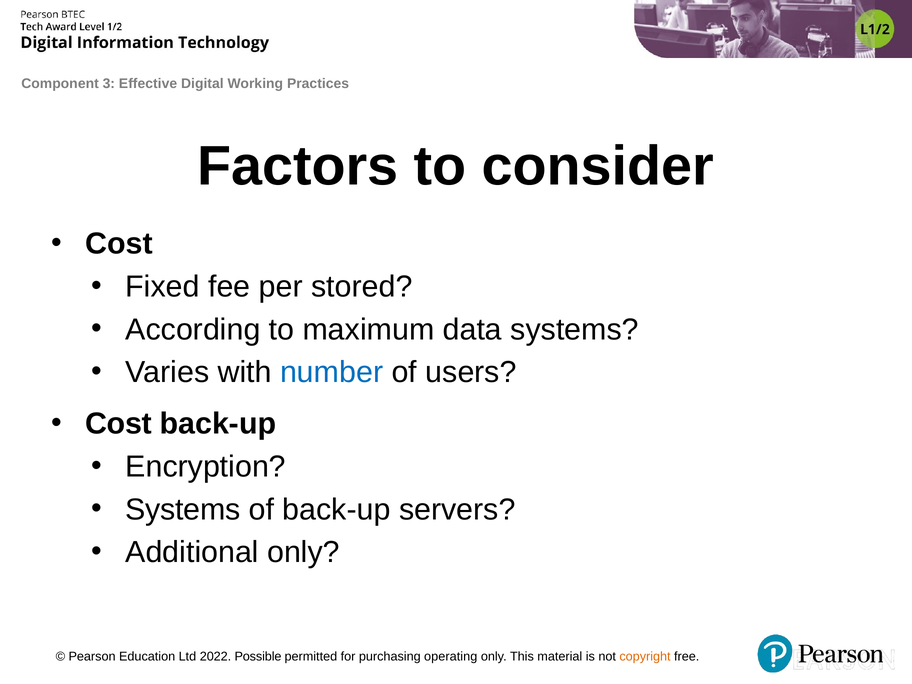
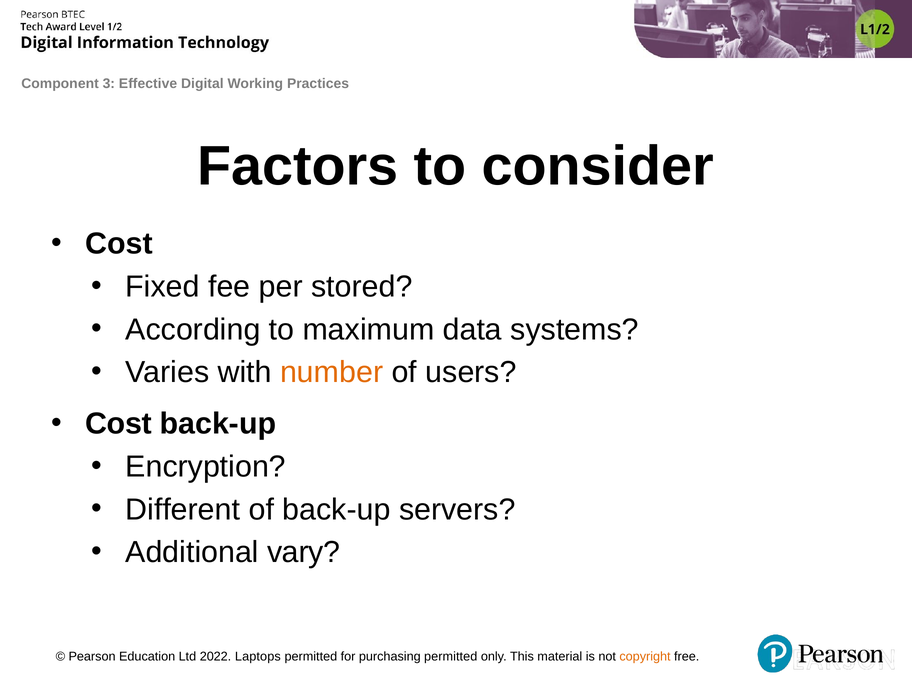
number colour: blue -> orange (332, 372)
Systems: Systems -> Different (183, 510)
Additional only: only -> vary (304, 552)
Possible: Possible -> Laptops (258, 657)
purchasing operating: operating -> permitted (451, 657)
